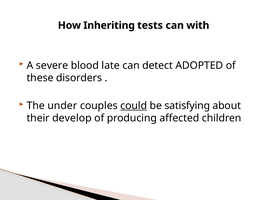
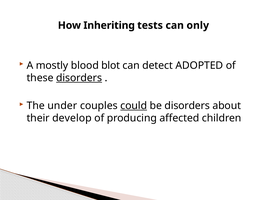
with: with -> only (198, 25)
severe: severe -> mostly (52, 65)
late: late -> blot (111, 65)
disorders underline: none -> present (79, 78)
be satisfying: satisfying -> disorders (187, 106)
